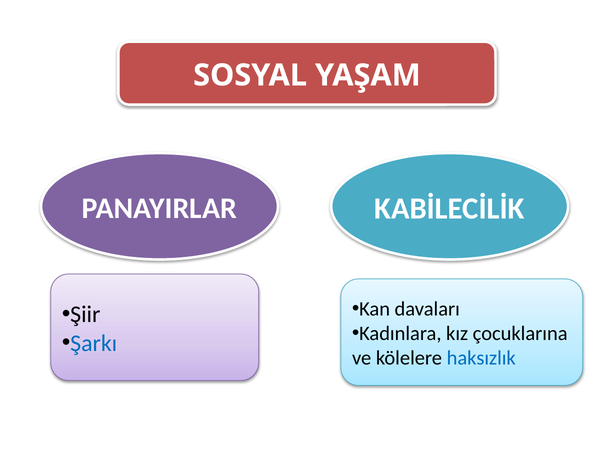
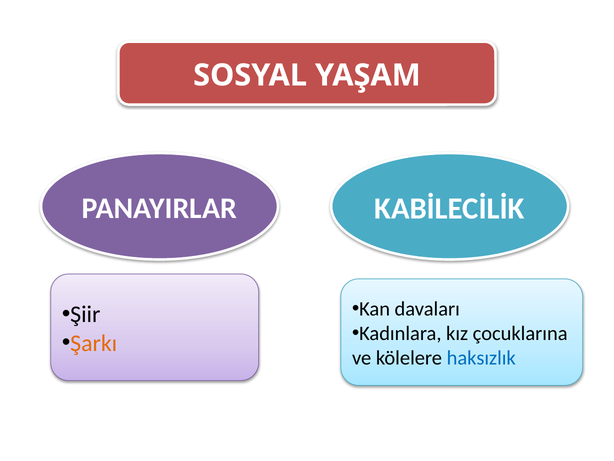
Şarkı colour: blue -> orange (94, 343)
